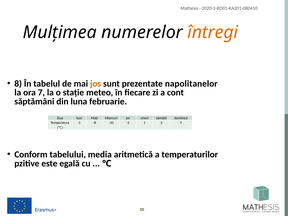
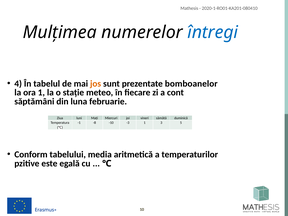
întregi colour: orange -> blue (213, 32)
8: 8 -> 4 (18, 84)
napolitanelor: napolitanelor -> bomboanelor (191, 84)
ora 7: 7 -> 1 (41, 93)
